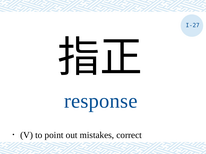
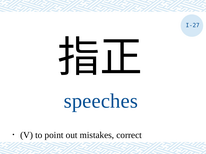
response: response -> speeches (101, 101)
